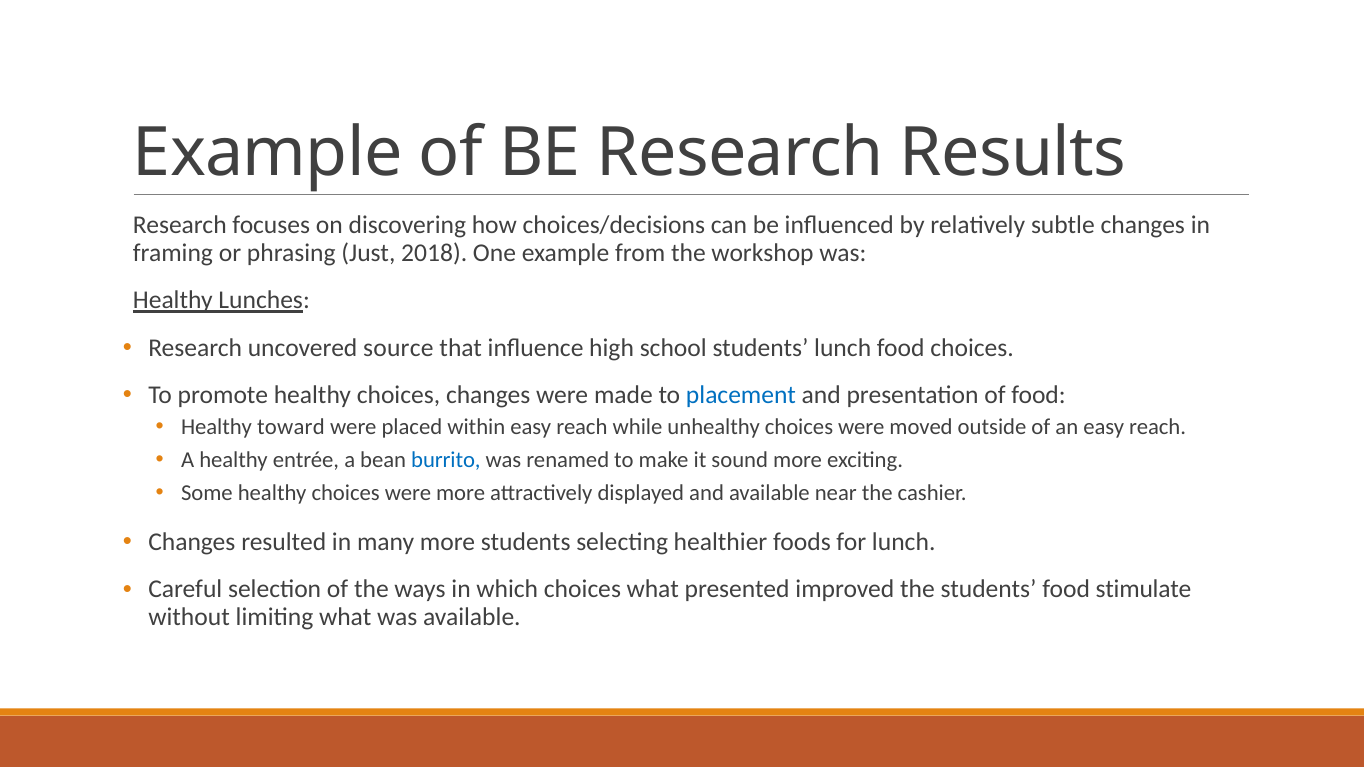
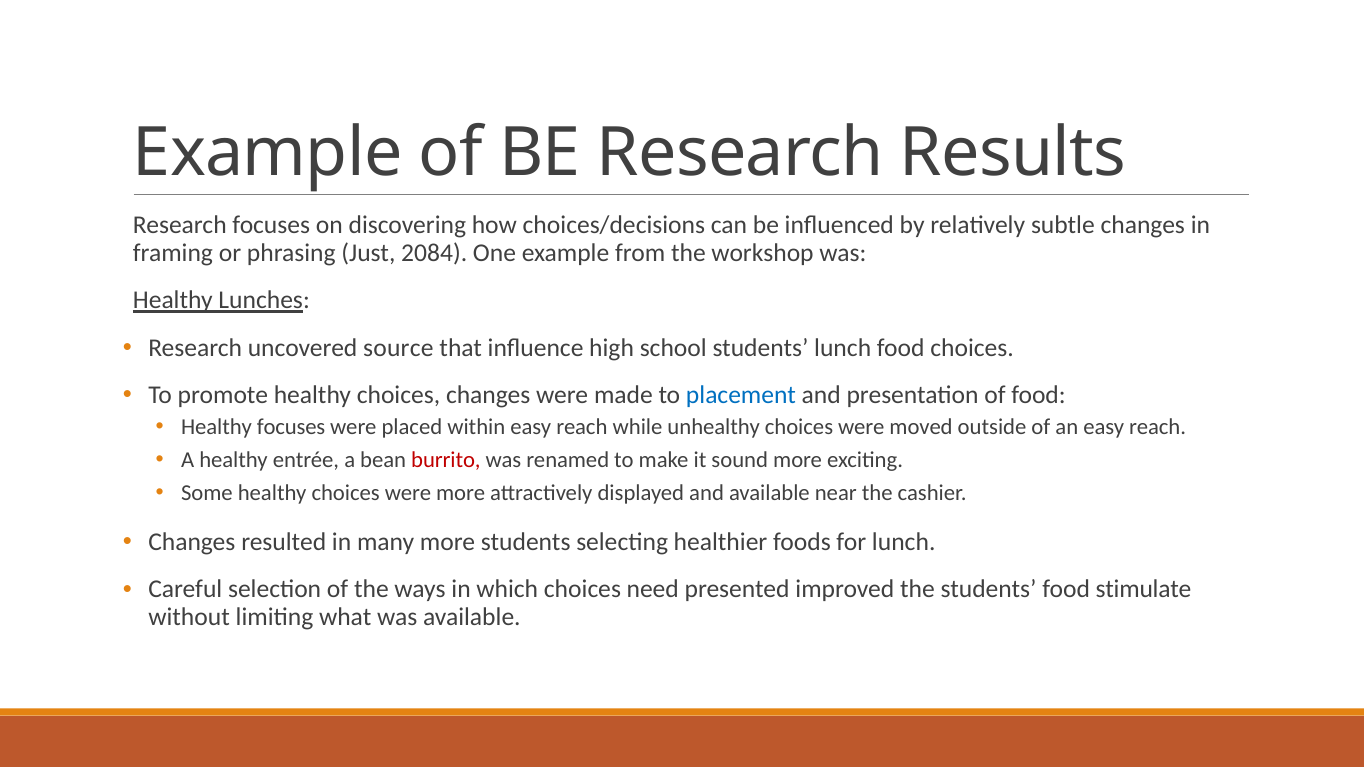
2018: 2018 -> 2084 (434, 253)
Healthy toward: toward -> focuses (291, 427)
burrito colour: blue -> red (446, 460)
choices what: what -> need (653, 590)
